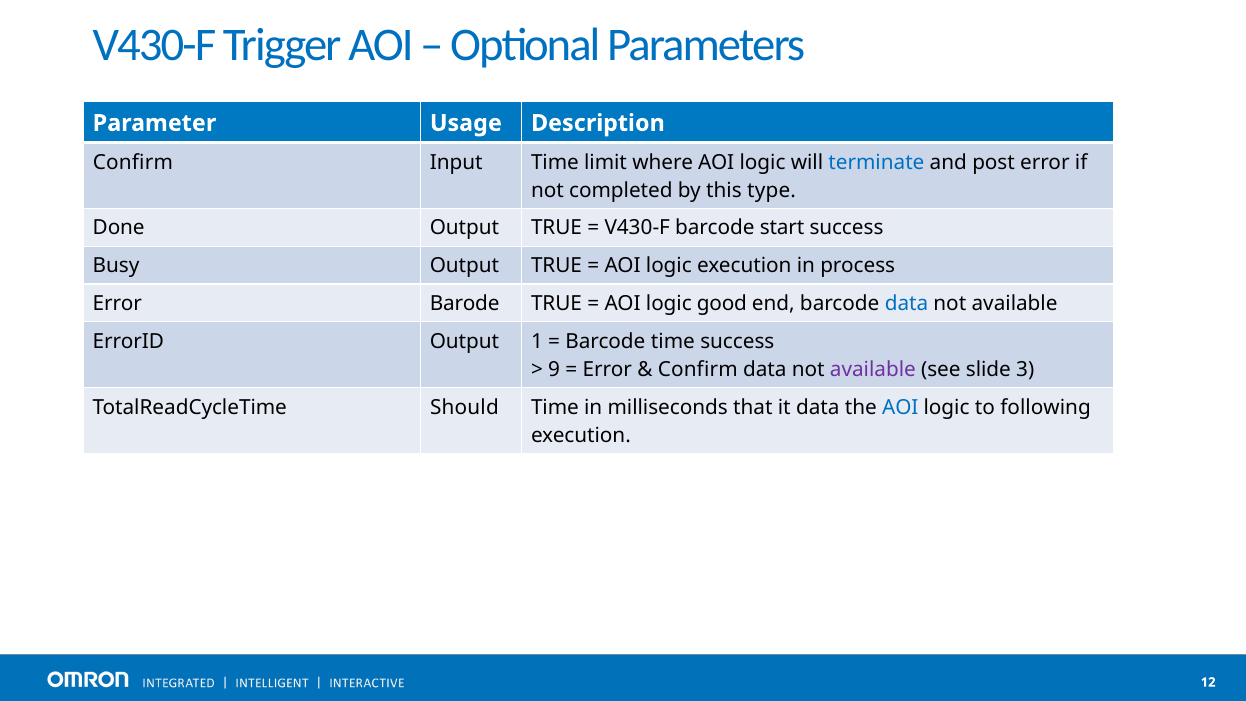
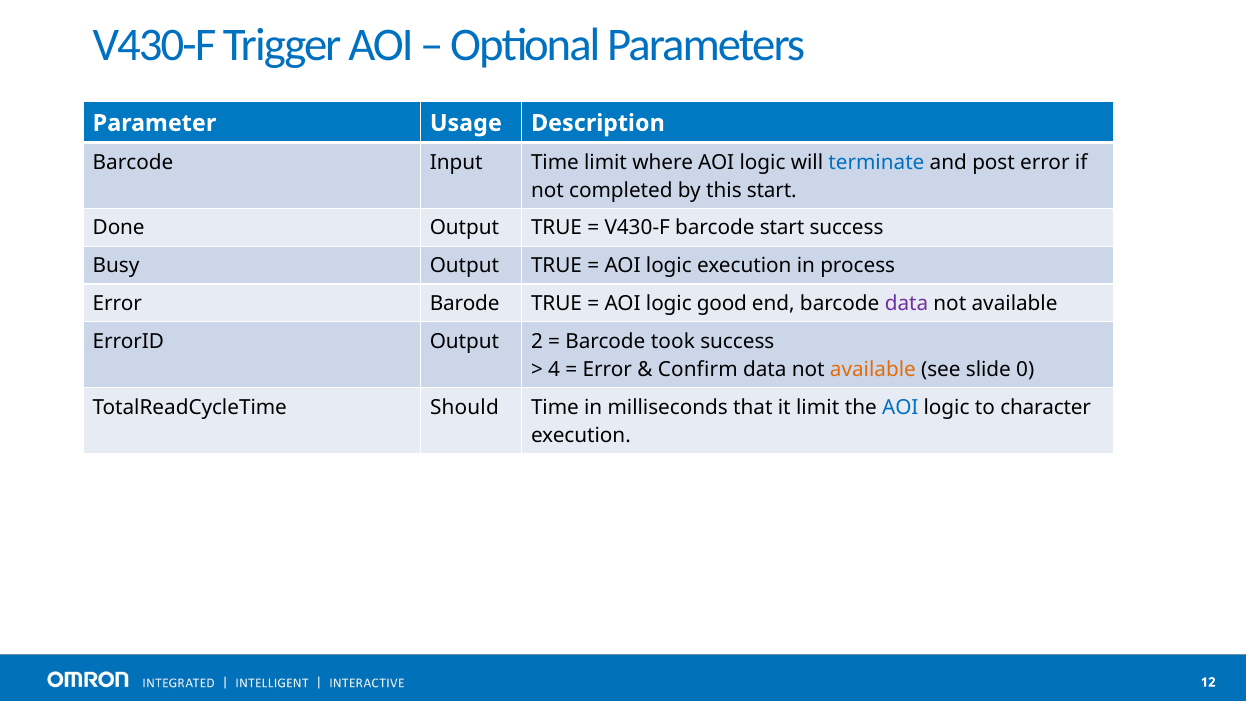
Confirm: Confirm -> Barcode (133, 162)
this type: type -> start (772, 191)
data colour: blue -> purple (907, 304)
1: 1 -> 2 (537, 342)
Barcode time: time -> took (673, 342)
9: 9 -> 4 (554, 370)
available colour: purple -> orange (873, 370)
3: 3 -> 0 (1025, 370)
it data: data -> limit (818, 408)
following: following -> character (1046, 408)
